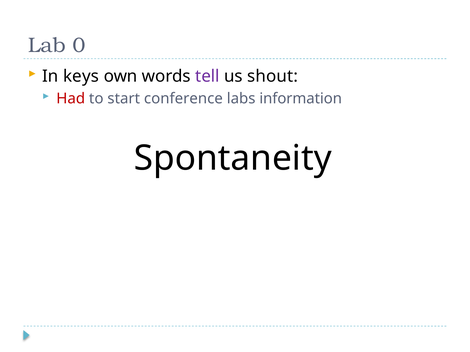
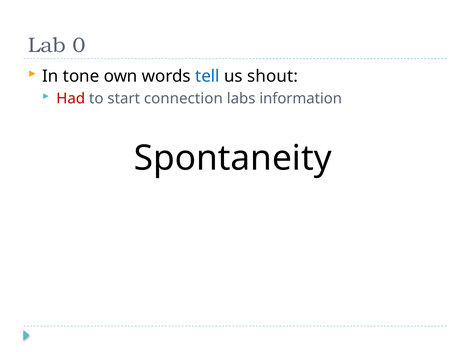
keys: keys -> tone (81, 76)
tell colour: purple -> blue (207, 76)
conference: conference -> connection (183, 99)
